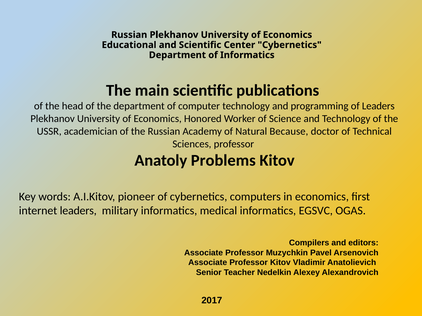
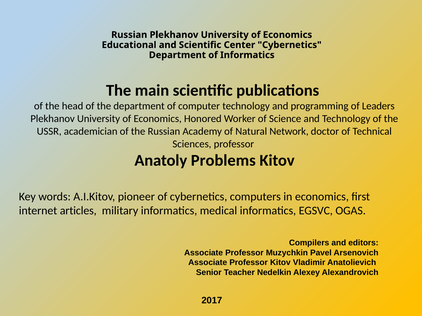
Because: Because -> Network (289, 132)
internet leaders: leaders -> articles (78, 211)
